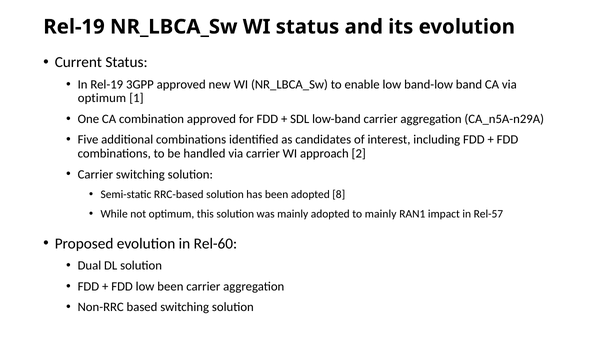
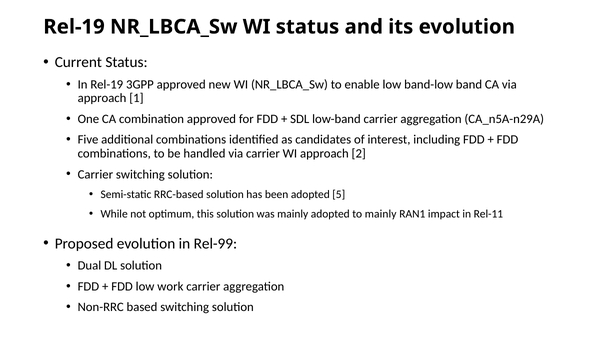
optimum: optimum -> approach (102, 98)
8: 8 -> 5 (339, 194)
Rel-57: Rel-57 -> Rel-11 (488, 214)
Rel-60: Rel-60 -> Rel-99 (215, 243)
low been: been -> work (170, 286)
